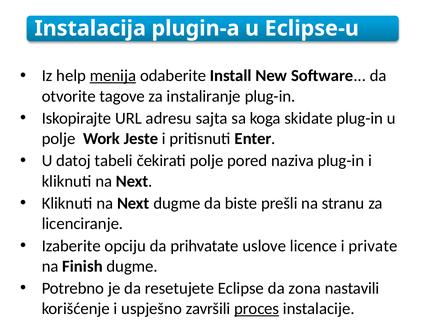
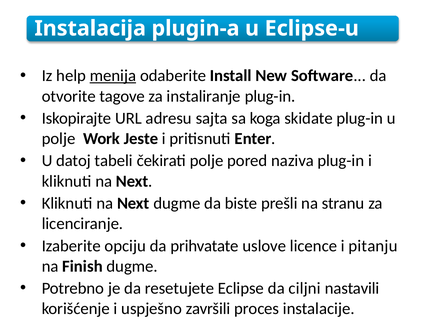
private: private -> pitanju (373, 246)
zona: zona -> ciljni (305, 289)
proces underline: present -> none (257, 309)
